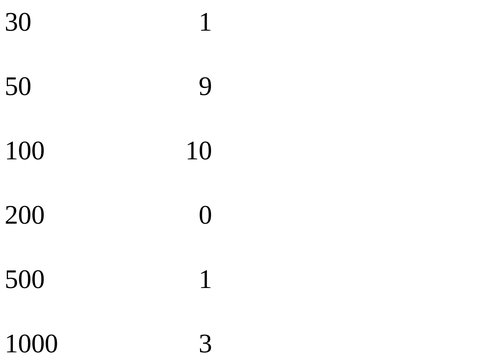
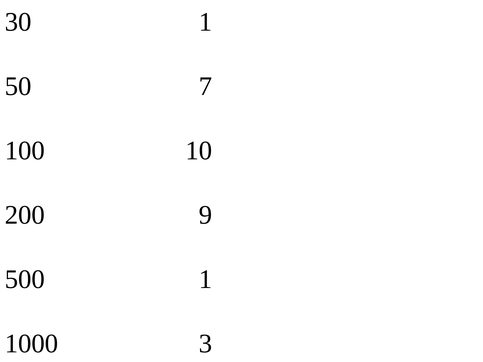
9: 9 -> 7 (206, 86)
0: 0 -> 9 (206, 215)
